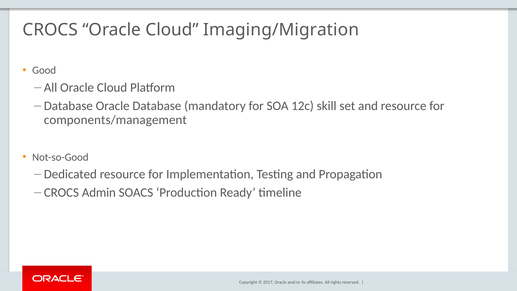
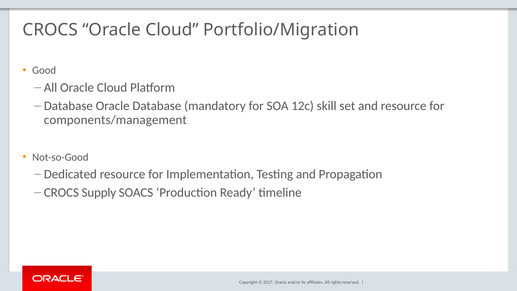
Imaging/Migration: Imaging/Migration -> Portfolio/Migration (281, 30)
Admin: Admin -> Supply (99, 192)
